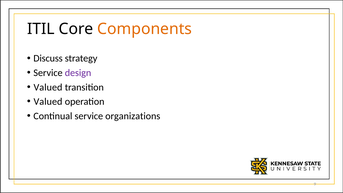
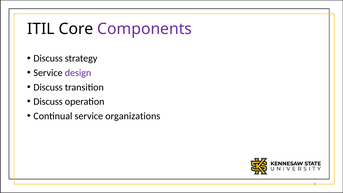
Components colour: orange -> purple (145, 29)
Valued: Valued -> Discuss (48, 87)
Valued: Valued -> Discuss (48, 102)
